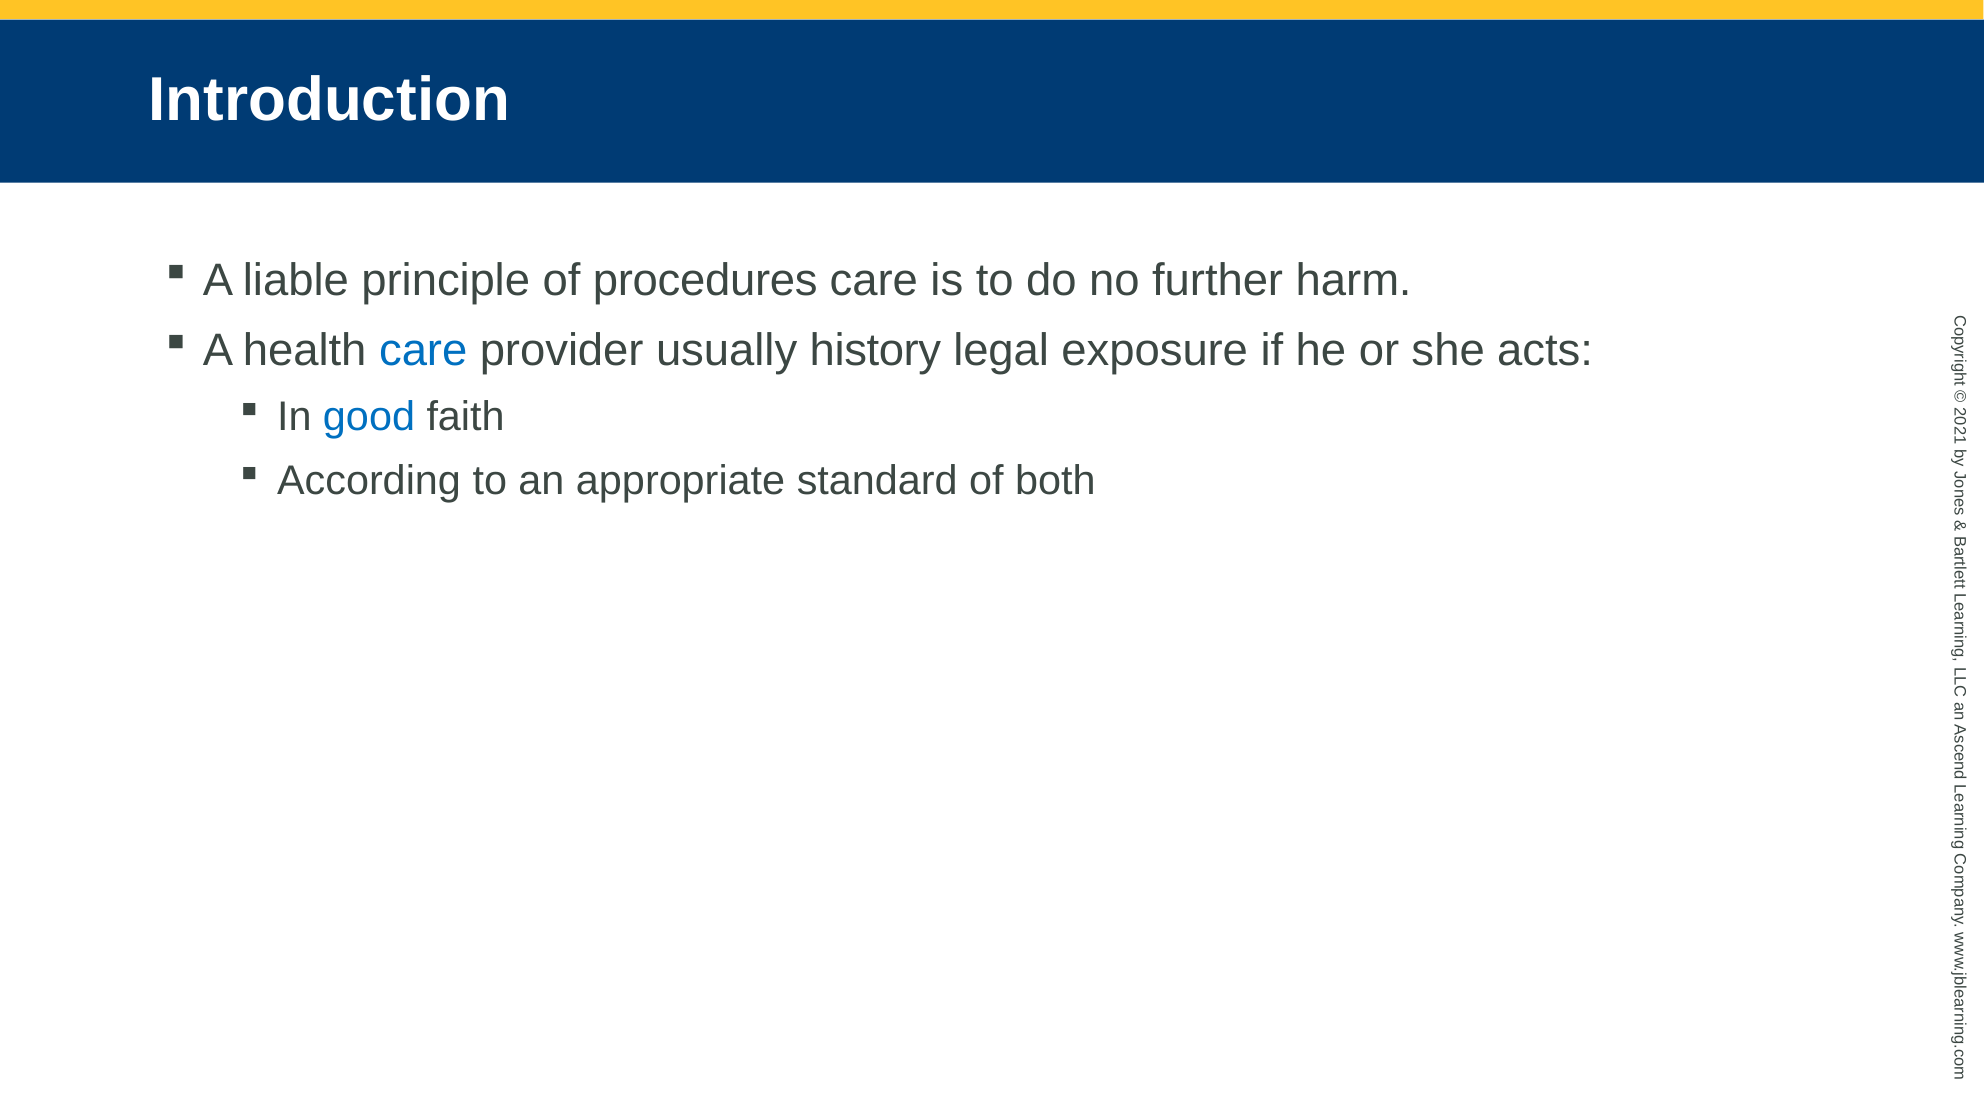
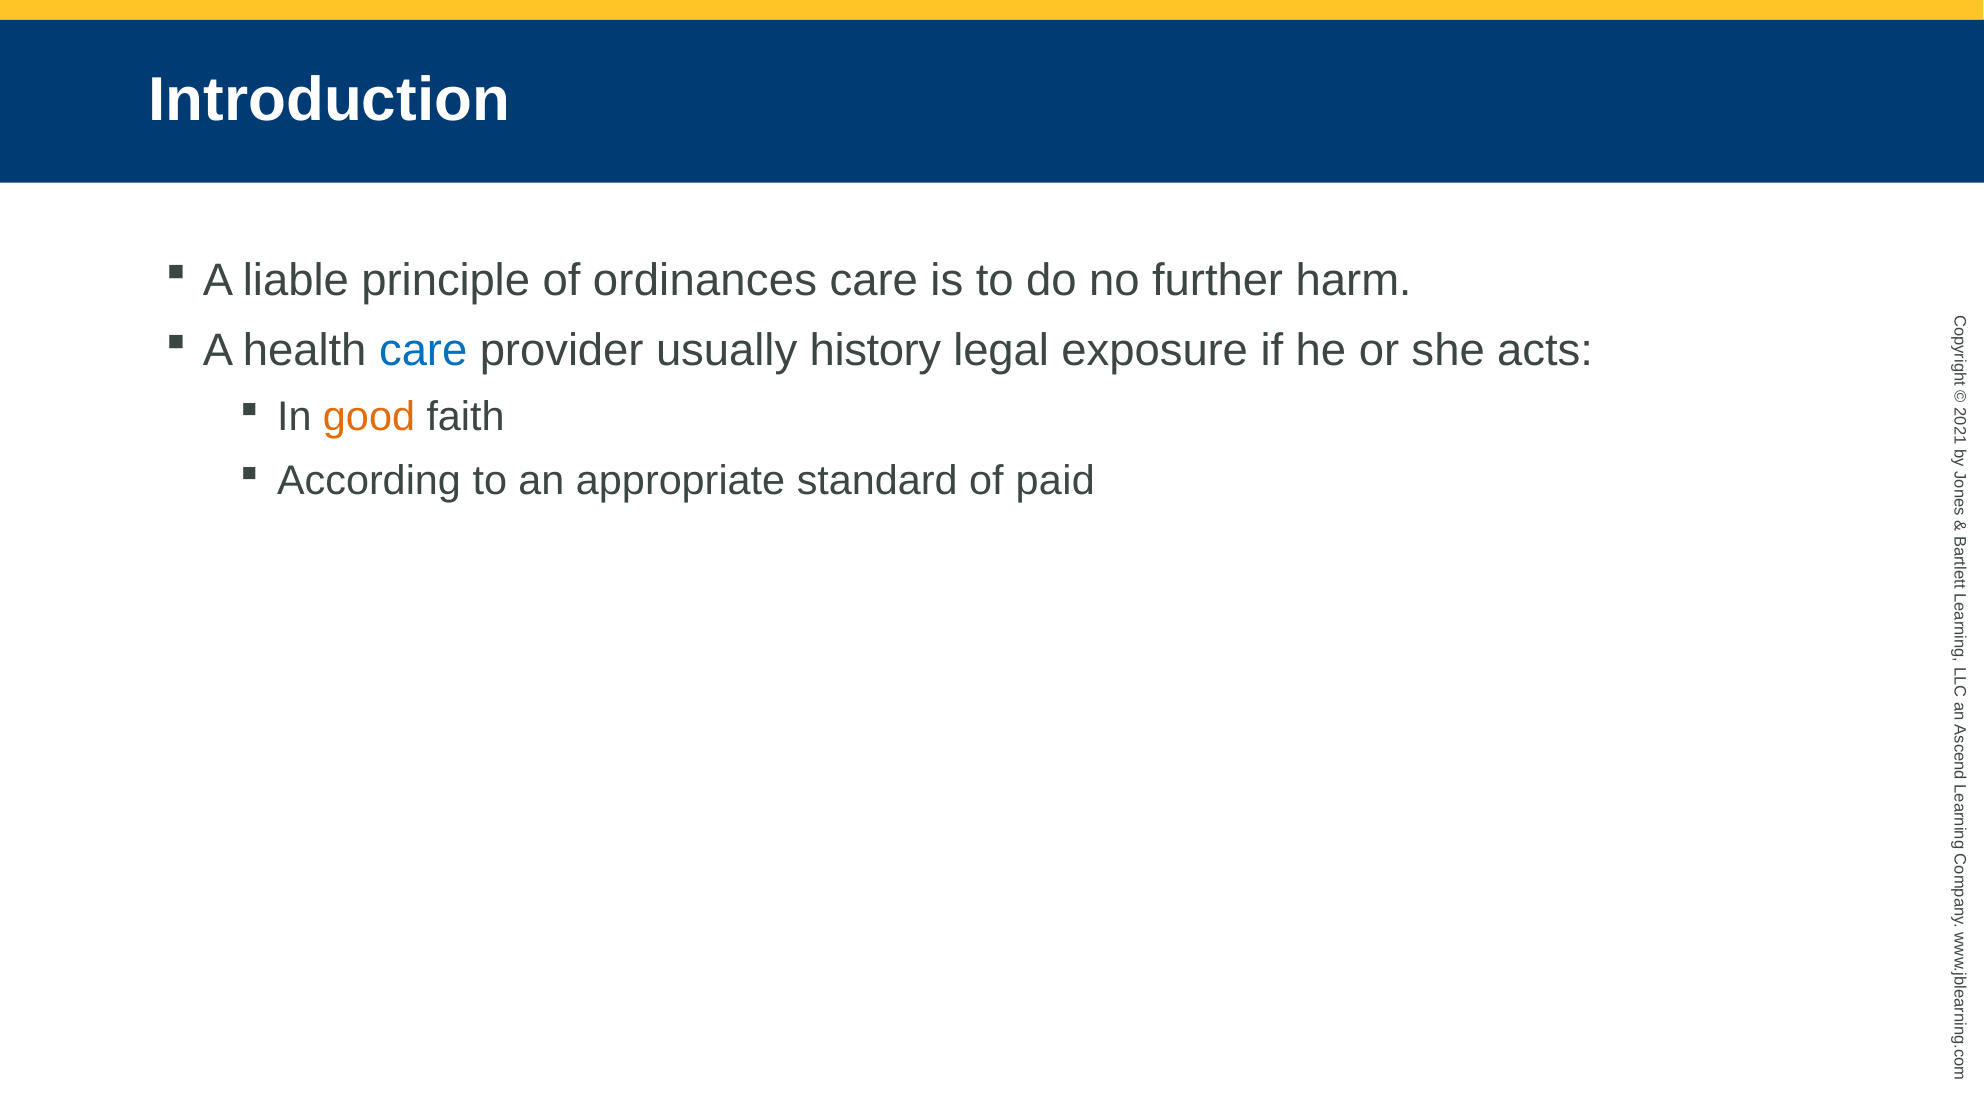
procedures: procedures -> ordinances (705, 280)
good colour: blue -> orange (369, 417)
both: both -> paid (1055, 481)
